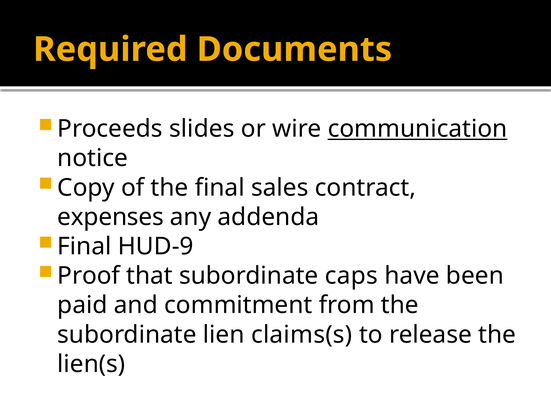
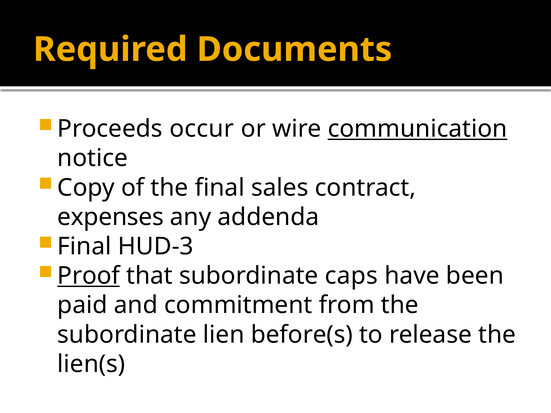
slides: slides -> occur (202, 129)
HUD-9: HUD-9 -> HUD-3 (156, 247)
Proof underline: none -> present (89, 276)
claims(s: claims(s -> before(s (302, 335)
